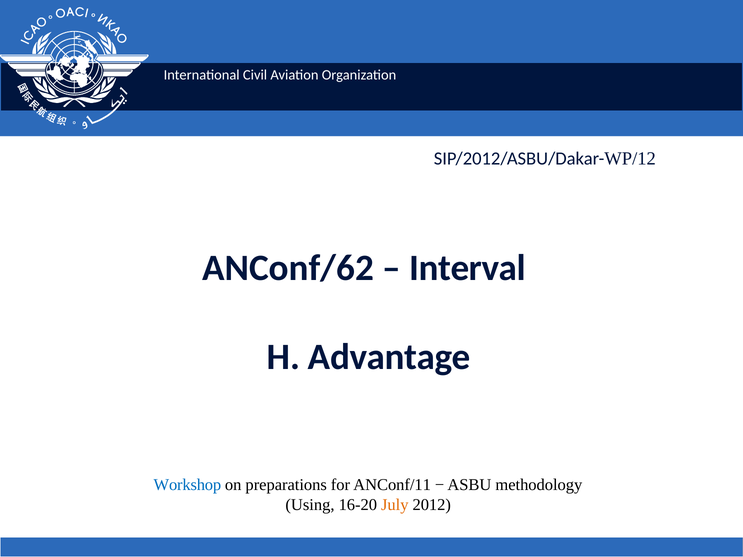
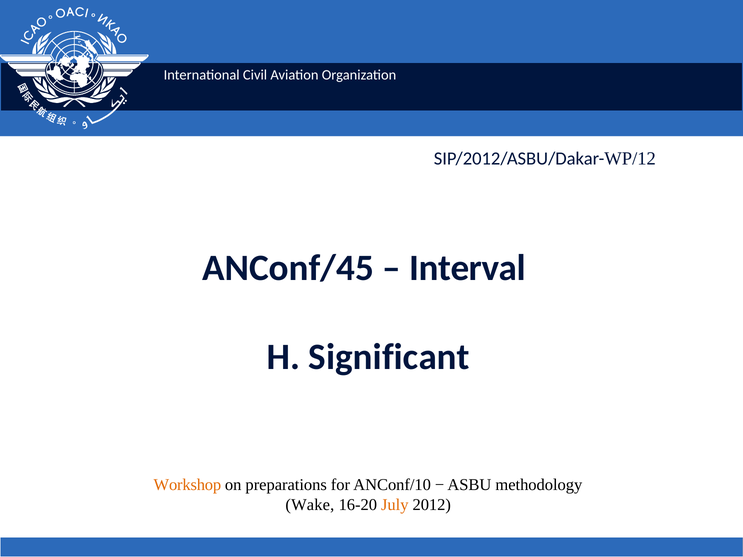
ANConf/62: ANConf/62 -> ANConf/45 (288, 268)
Advantage: Advantage -> Significant (389, 357)
Workshop colour: blue -> orange (187, 485)
ANConf/11: ANConf/11 -> ANConf/10 (392, 485)
Using: Using -> Wake (310, 505)
